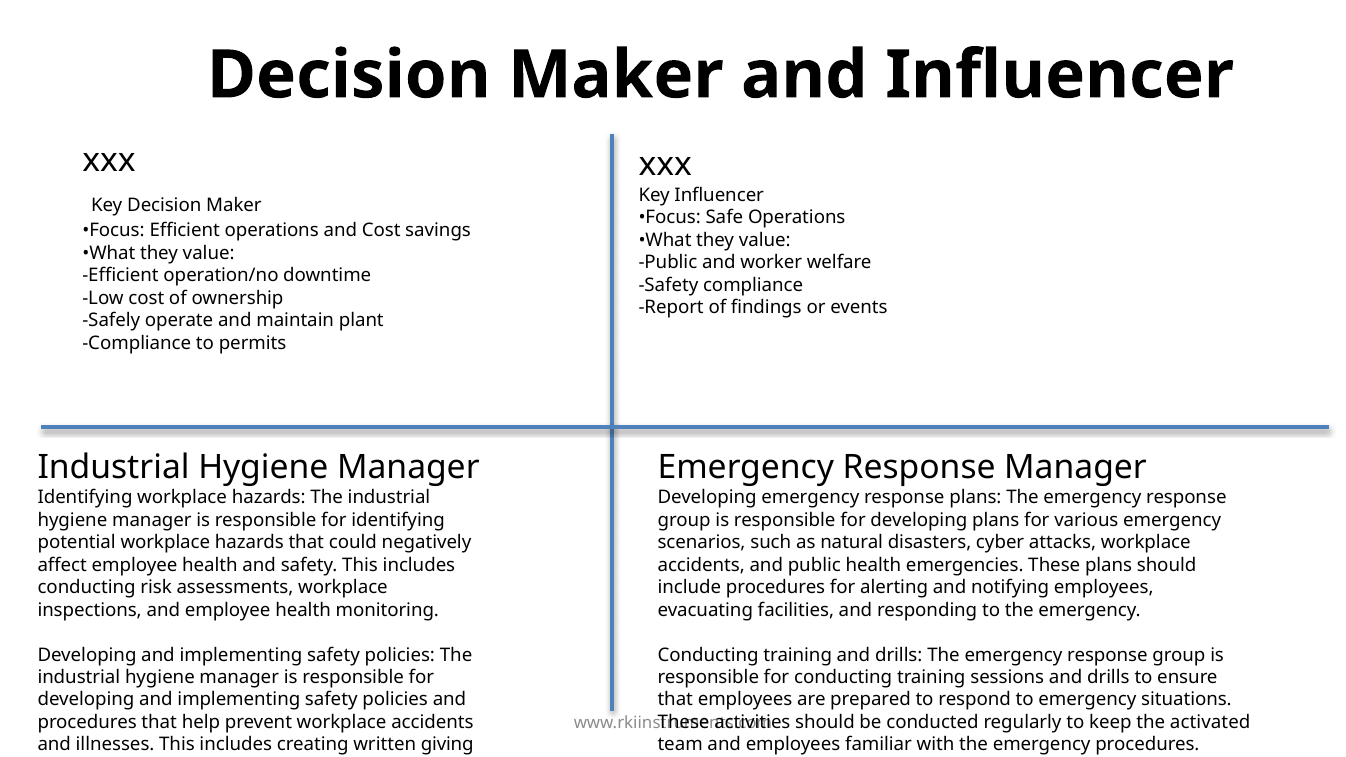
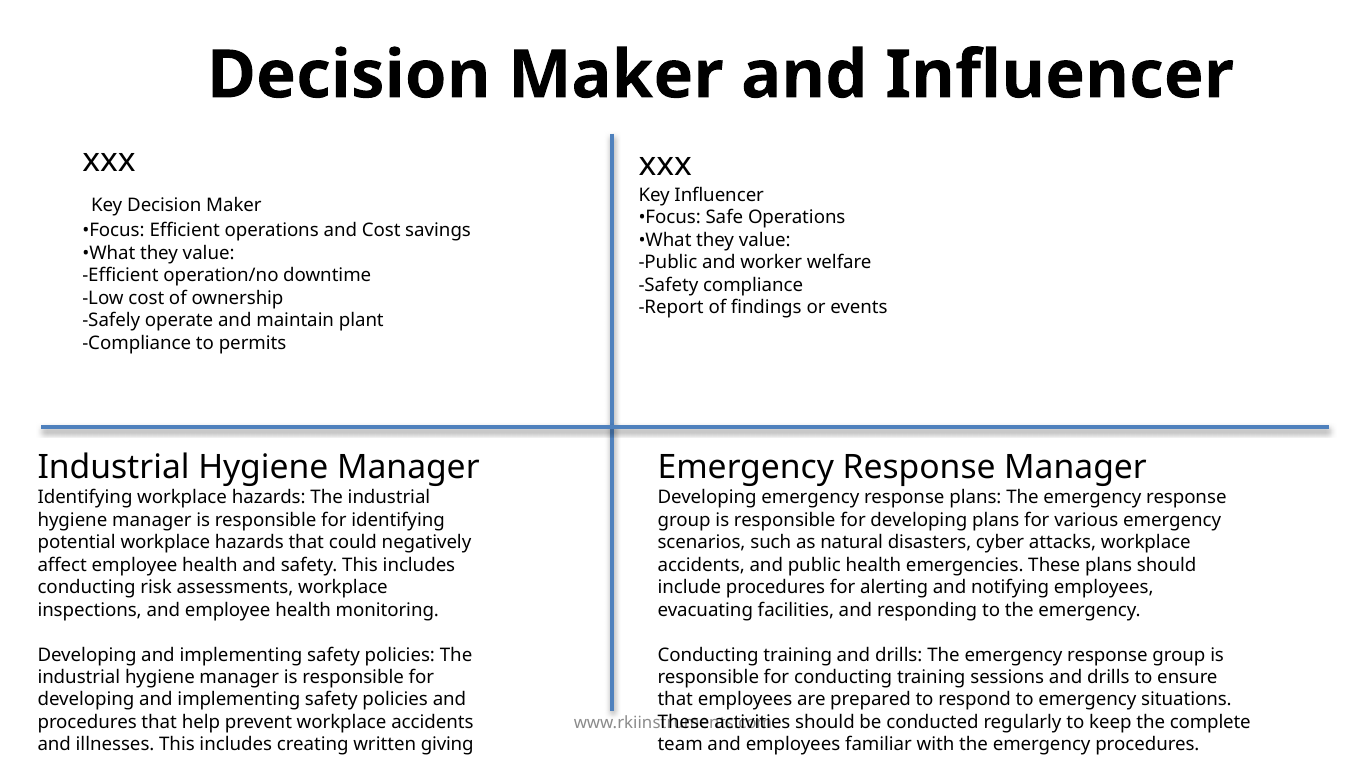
activated: activated -> complete (1210, 722)
